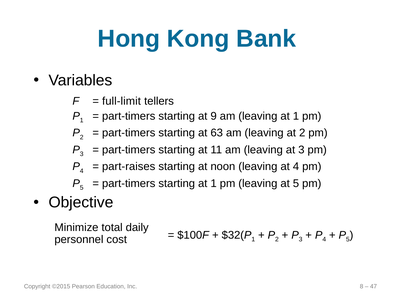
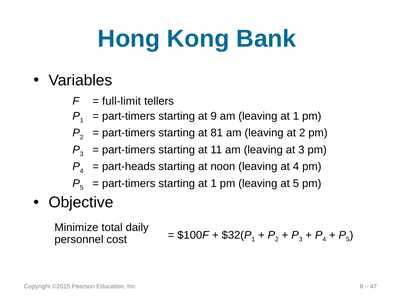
63: 63 -> 81 (217, 133)
part-raises: part-raises -> part-heads (129, 167)
